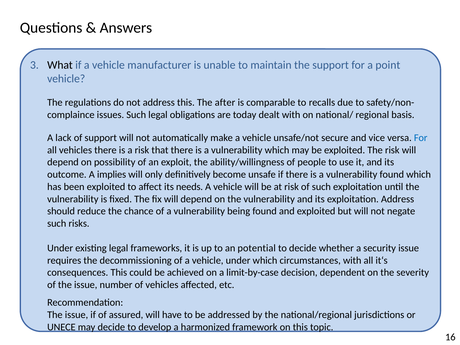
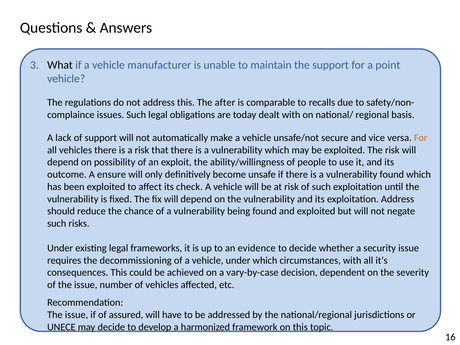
For colour: blue -> orange (421, 138)
implies: implies -> ensure (112, 174)
needs: needs -> check (189, 187)
potential: potential -> evidence (257, 248)
limit-by-case: limit-by-case -> vary-by-case (252, 273)
